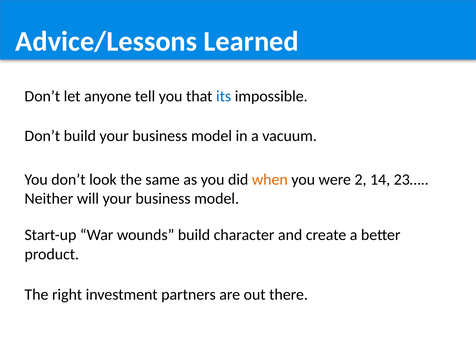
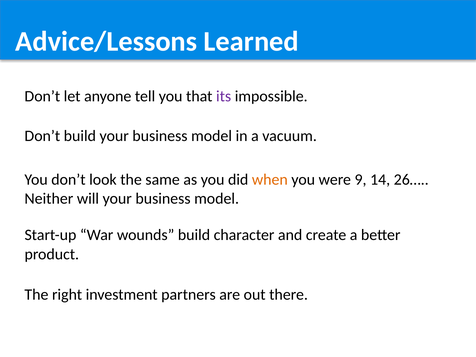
its colour: blue -> purple (224, 96)
2: 2 -> 9 (361, 180)
23…: 23… -> 26… (411, 180)
